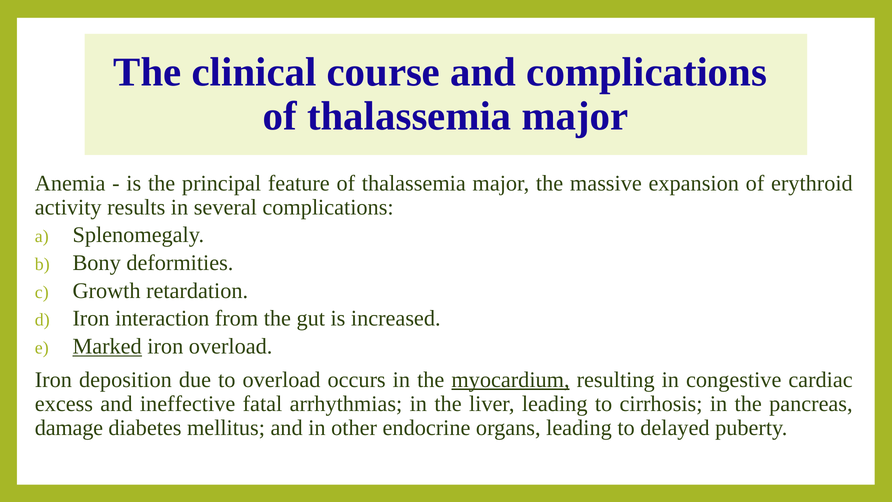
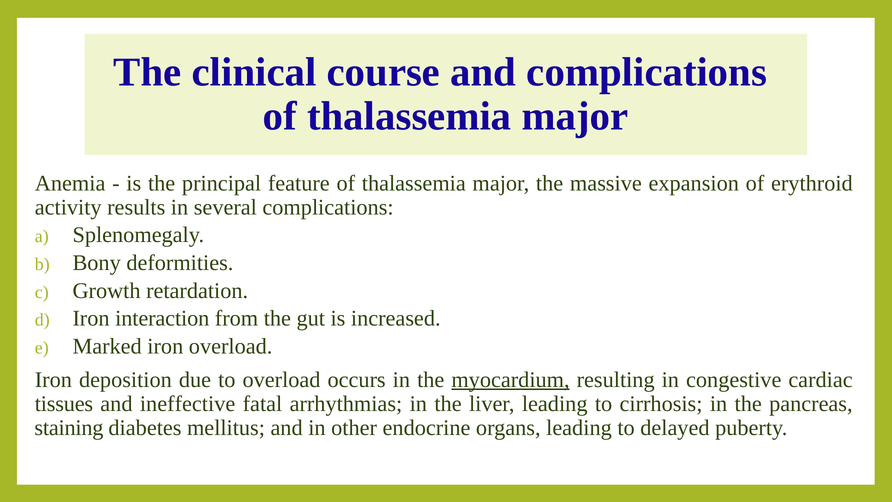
Marked underline: present -> none (107, 346)
excess: excess -> tissues (64, 404)
damage: damage -> staining (69, 428)
